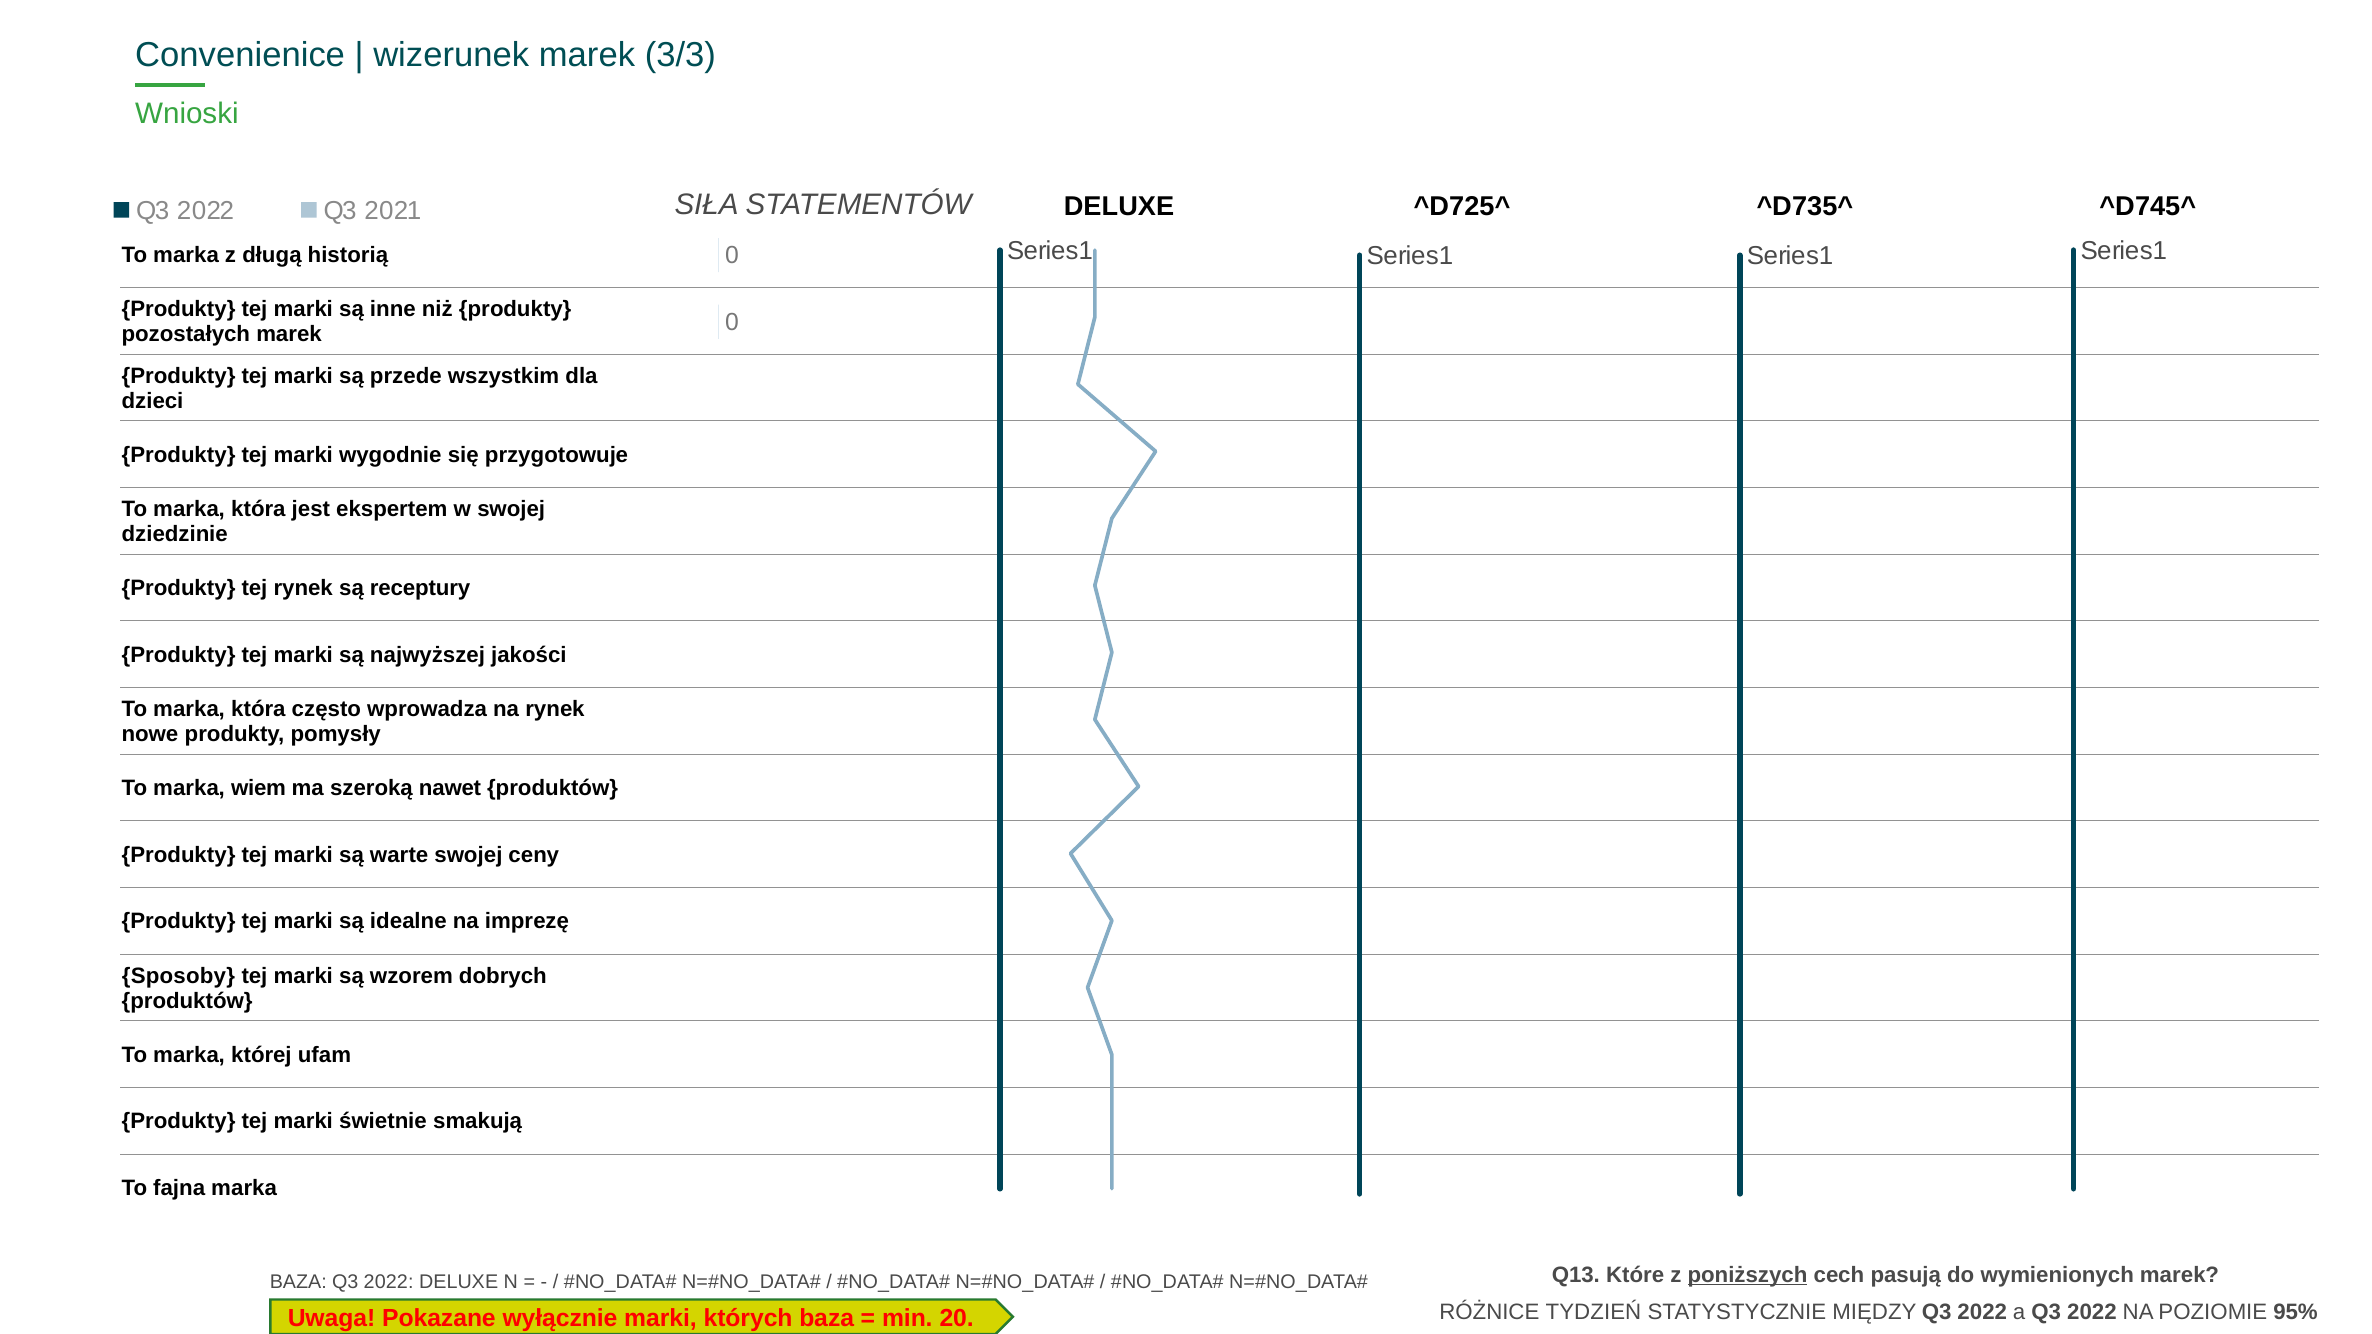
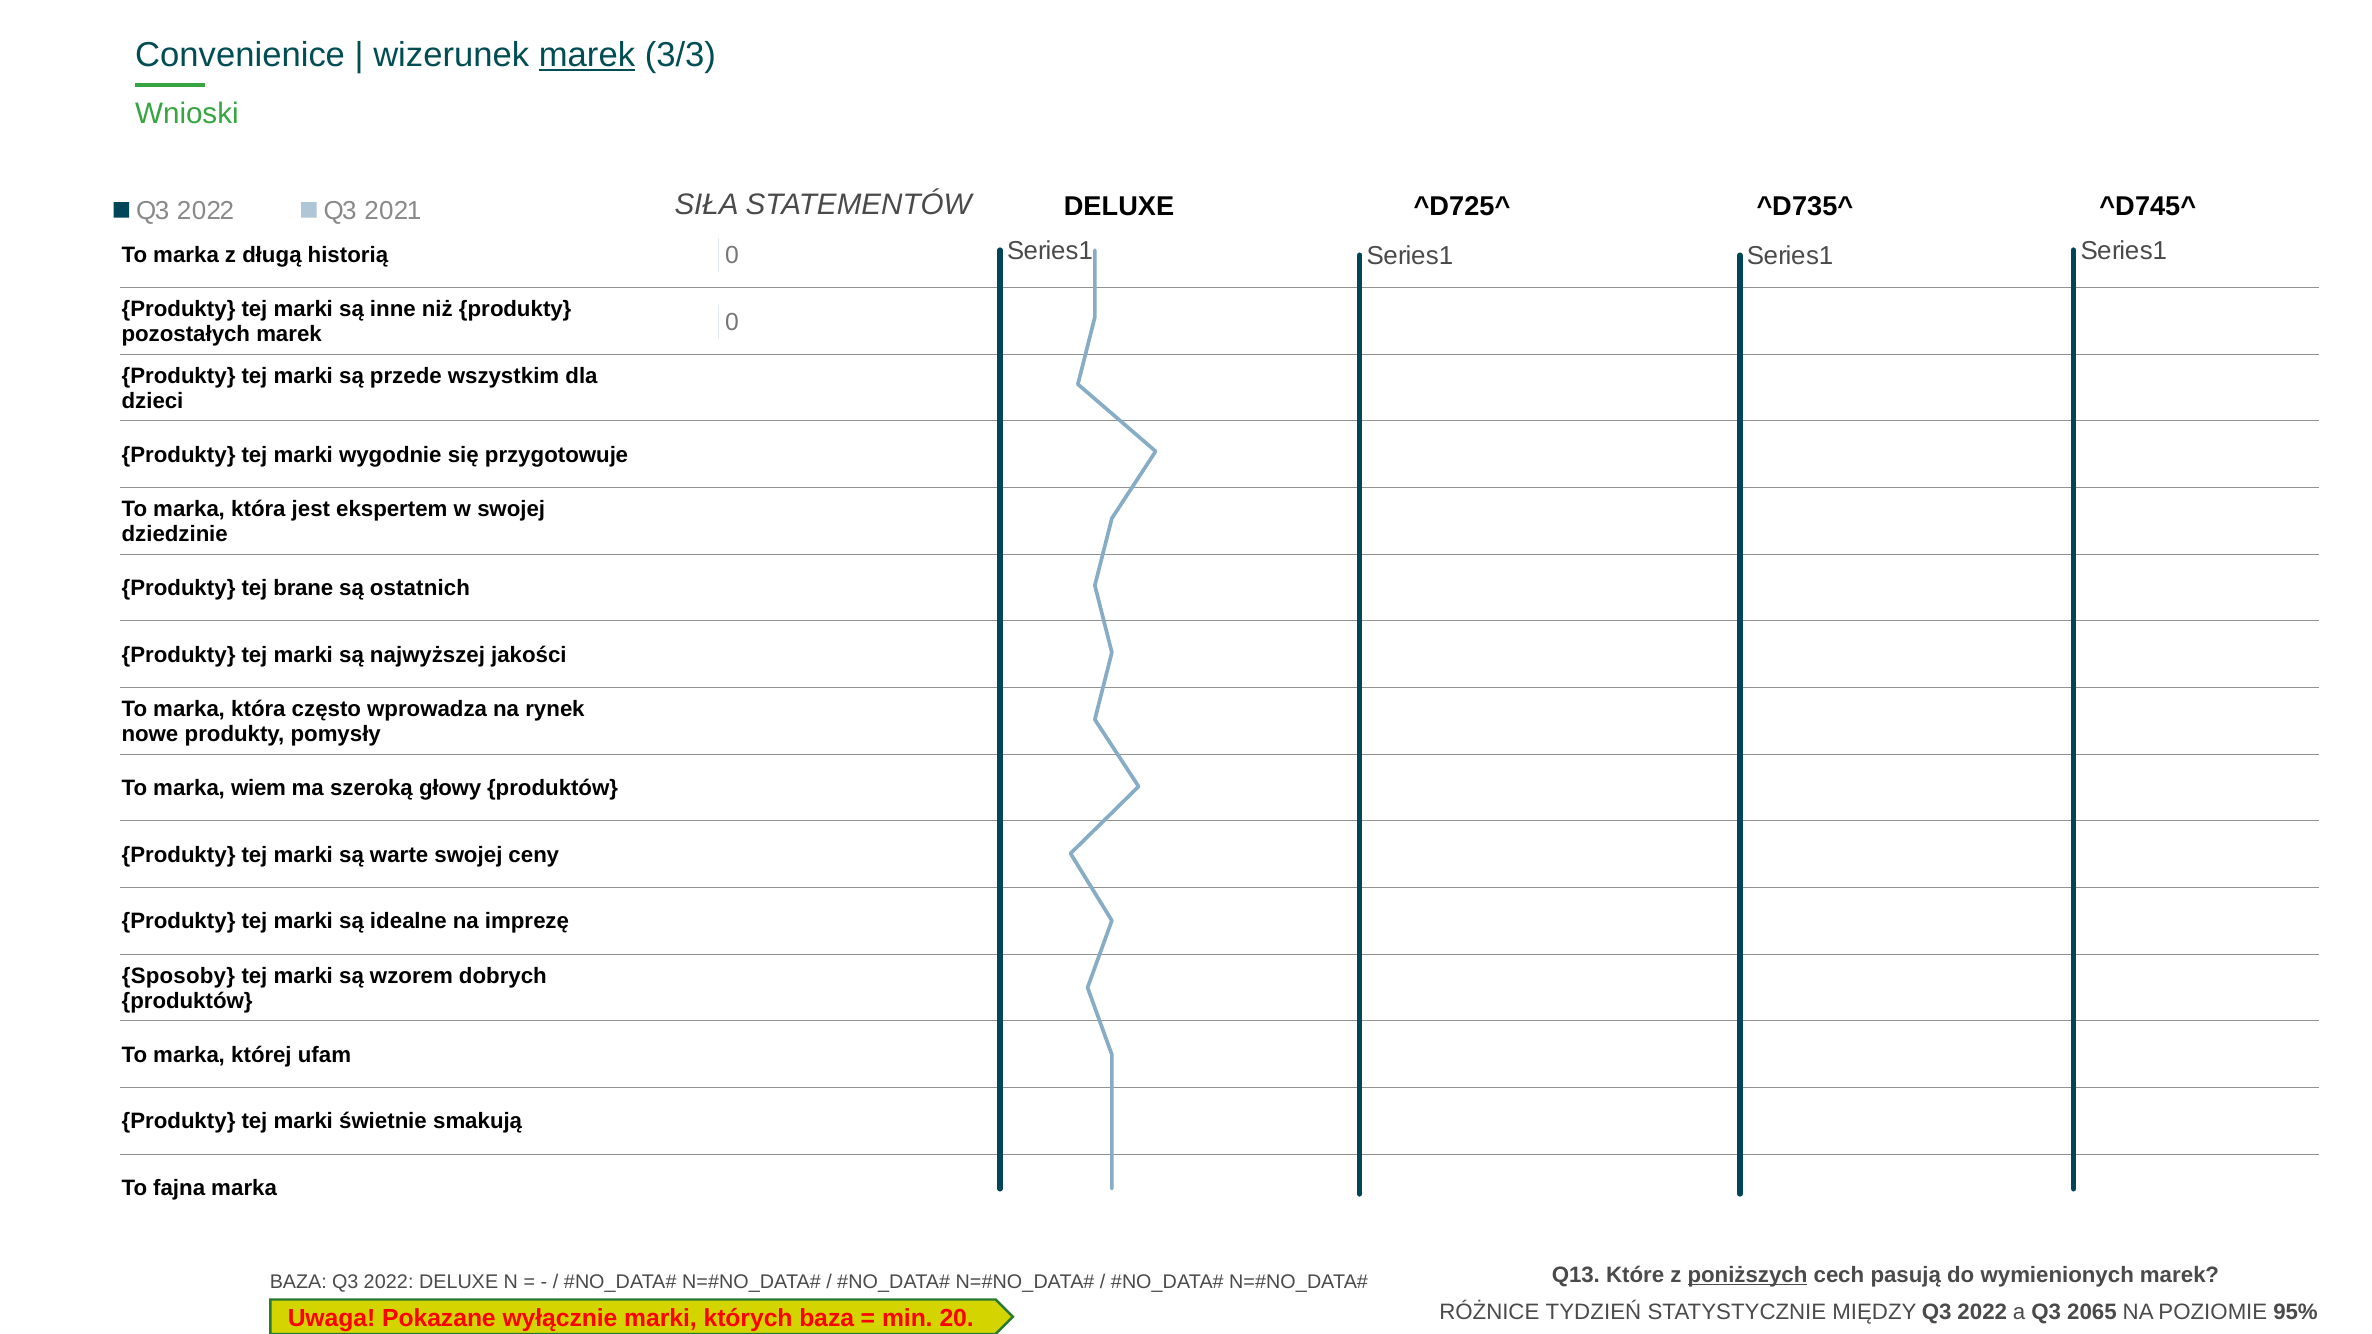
marek underline: none -> present (587, 55)
tej rynek: rynek -> brane (303, 588)
receptury: receptury -> ostatnich (420, 588)
nawet: nawet -> głowy (450, 788)
a Q3 2022: 2022 -> 2065 (2092, 1312)
